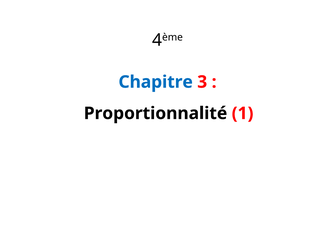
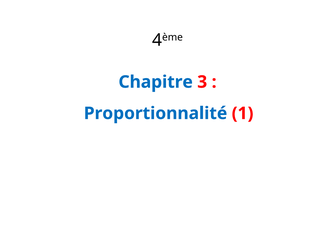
Proportionnalité colour: black -> blue (156, 113)
